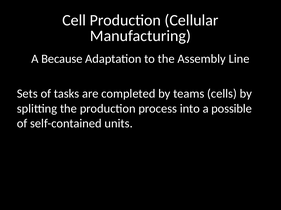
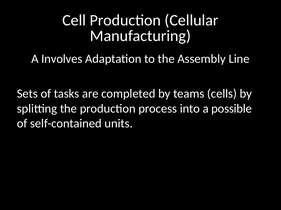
Because: Because -> Involves (62, 59)
